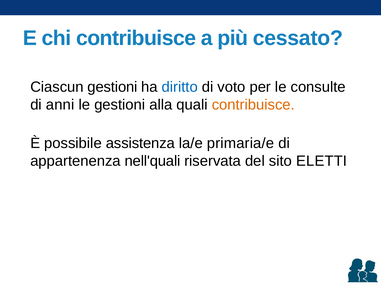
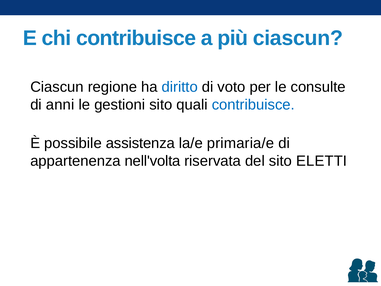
più cessato: cessato -> ciascun (298, 38)
Ciascun gestioni: gestioni -> regione (112, 87)
gestioni alla: alla -> sito (161, 105)
contribuisce colour: orange -> blue (253, 105)
nell'quali: nell'quali -> nell'volta (153, 161)
